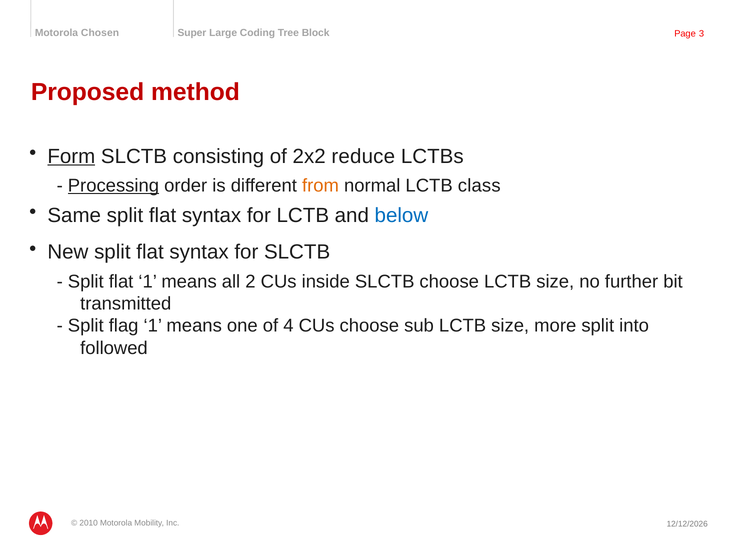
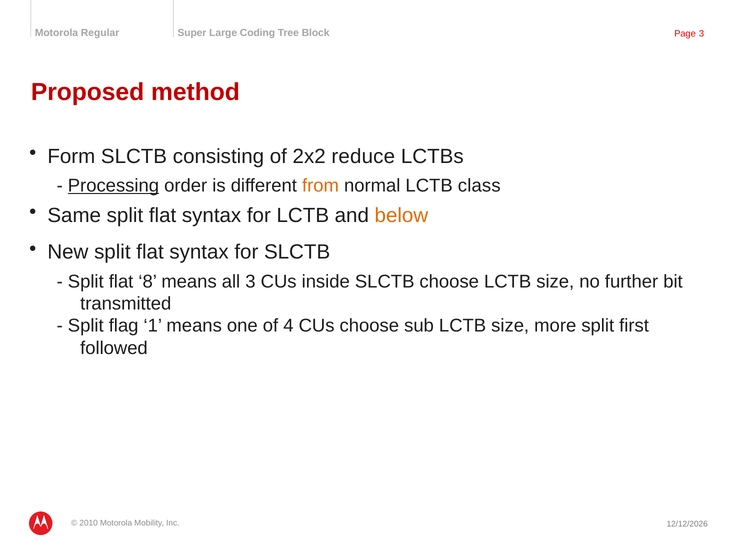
Chosen: Chosen -> Regular (100, 33)
Form underline: present -> none (71, 156)
below colour: blue -> orange (401, 216)
flat 1: 1 -> 8 (148, 282)
all 2: 2 -> 3 (250, 282)
into: into -> first (634, 326)
